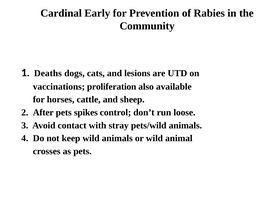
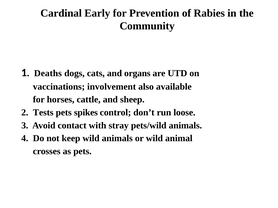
lesions: lesions -> organs (137, 73)
proliferation: proliferation -> involvement (112, 87)
After: After -> Tests (43, 113)
